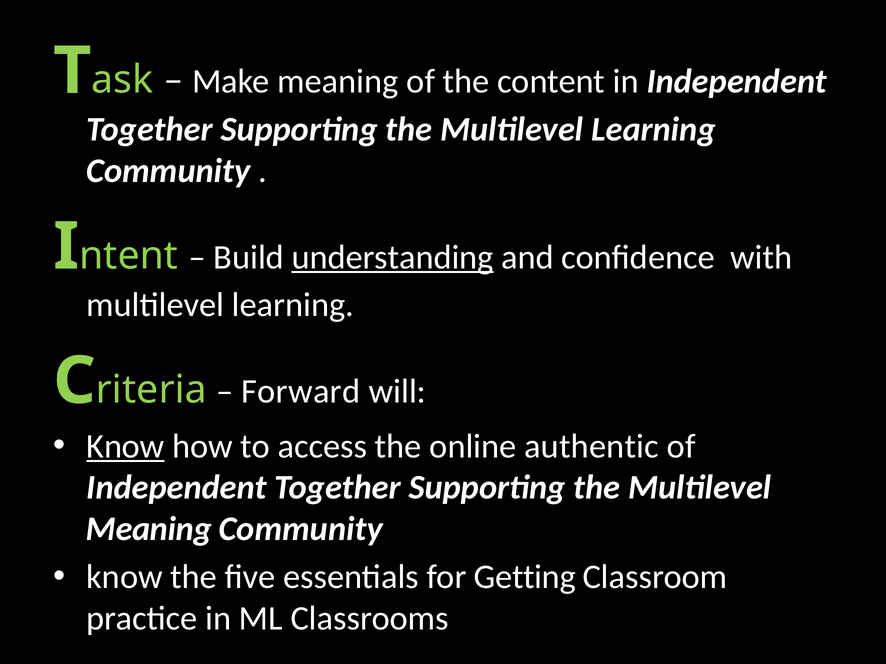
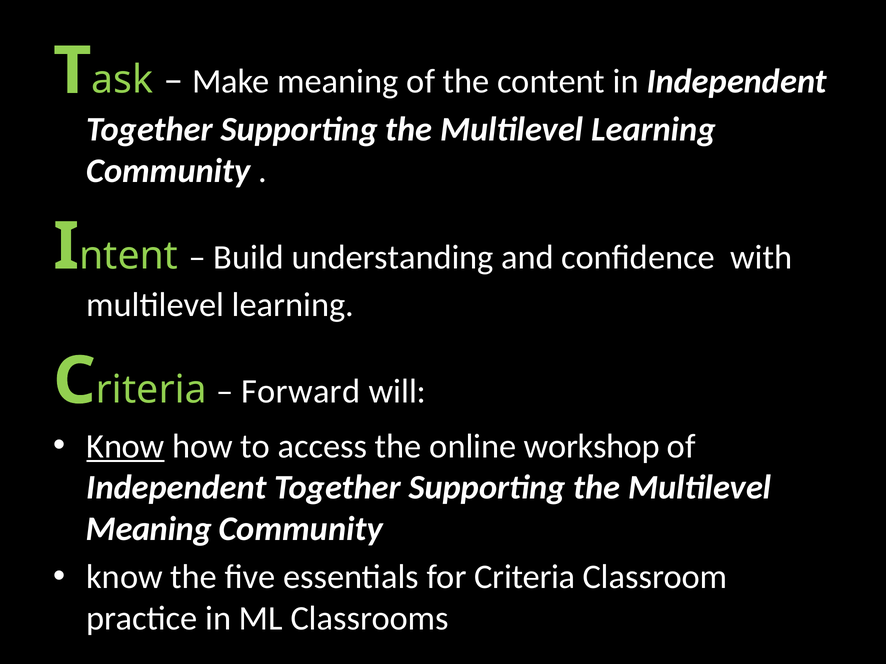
understanding underline: present -> none (393, 257)
authentic: authentic -> workshop (592, 446)
Getting: Getting -> Criteria (525, 578)
